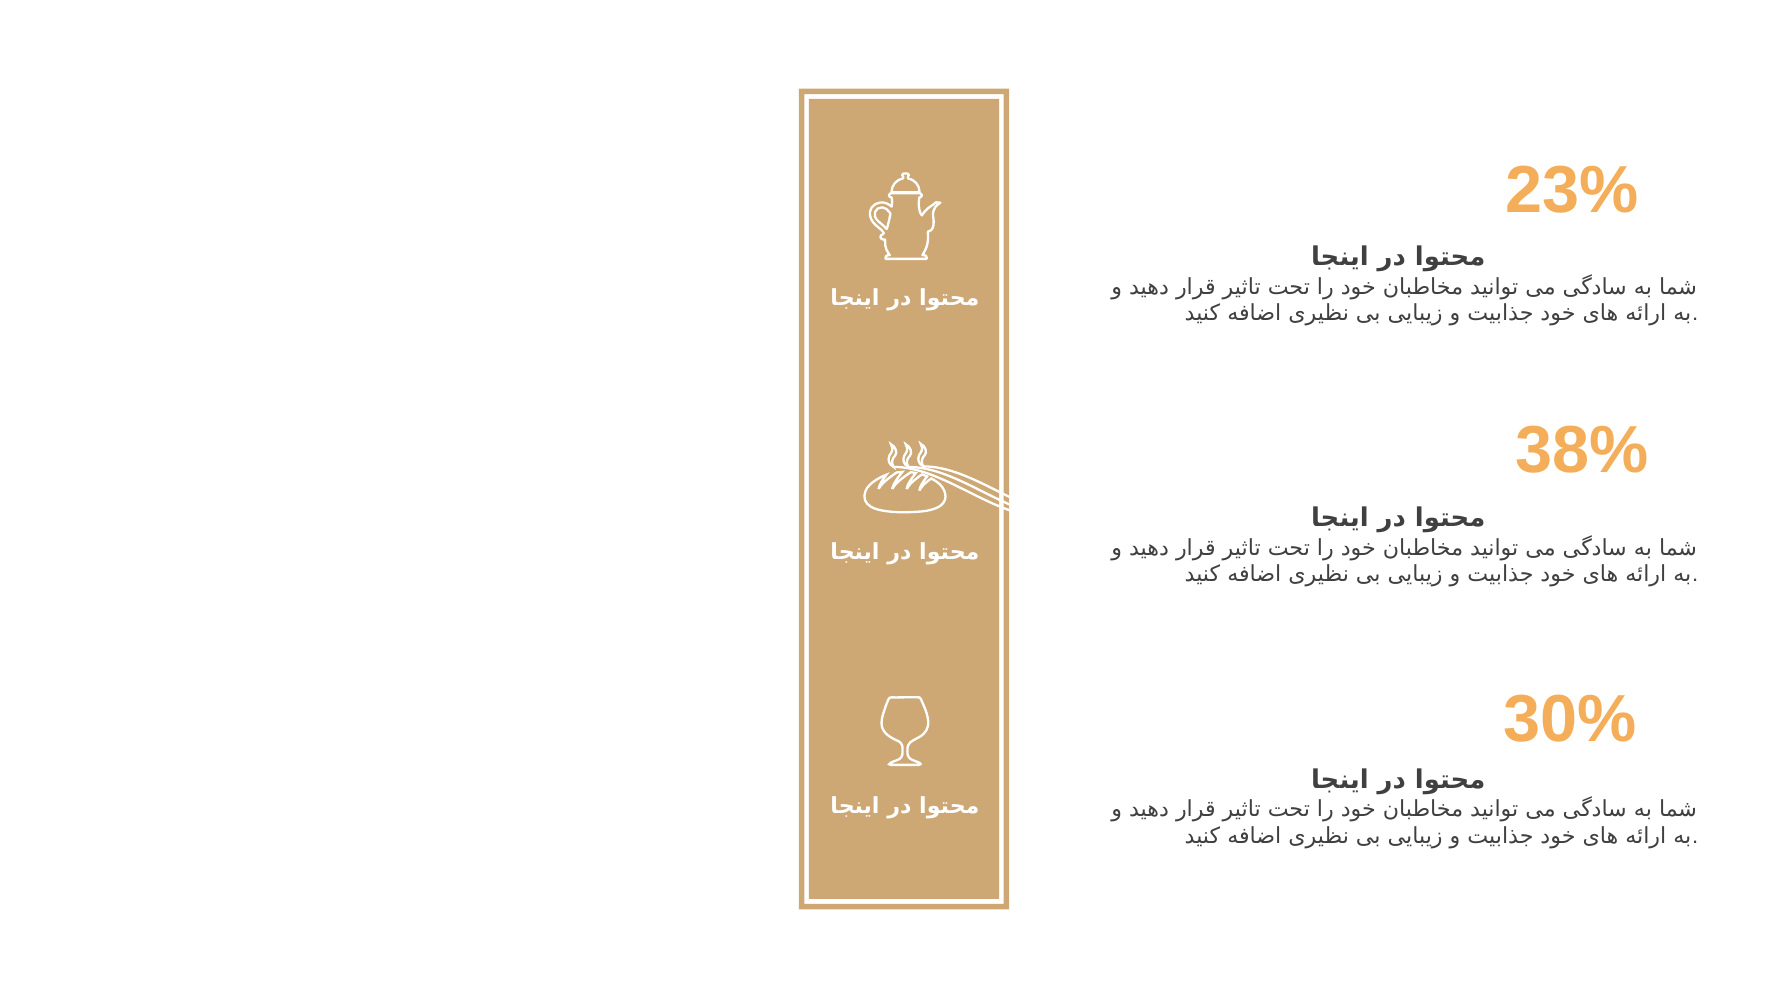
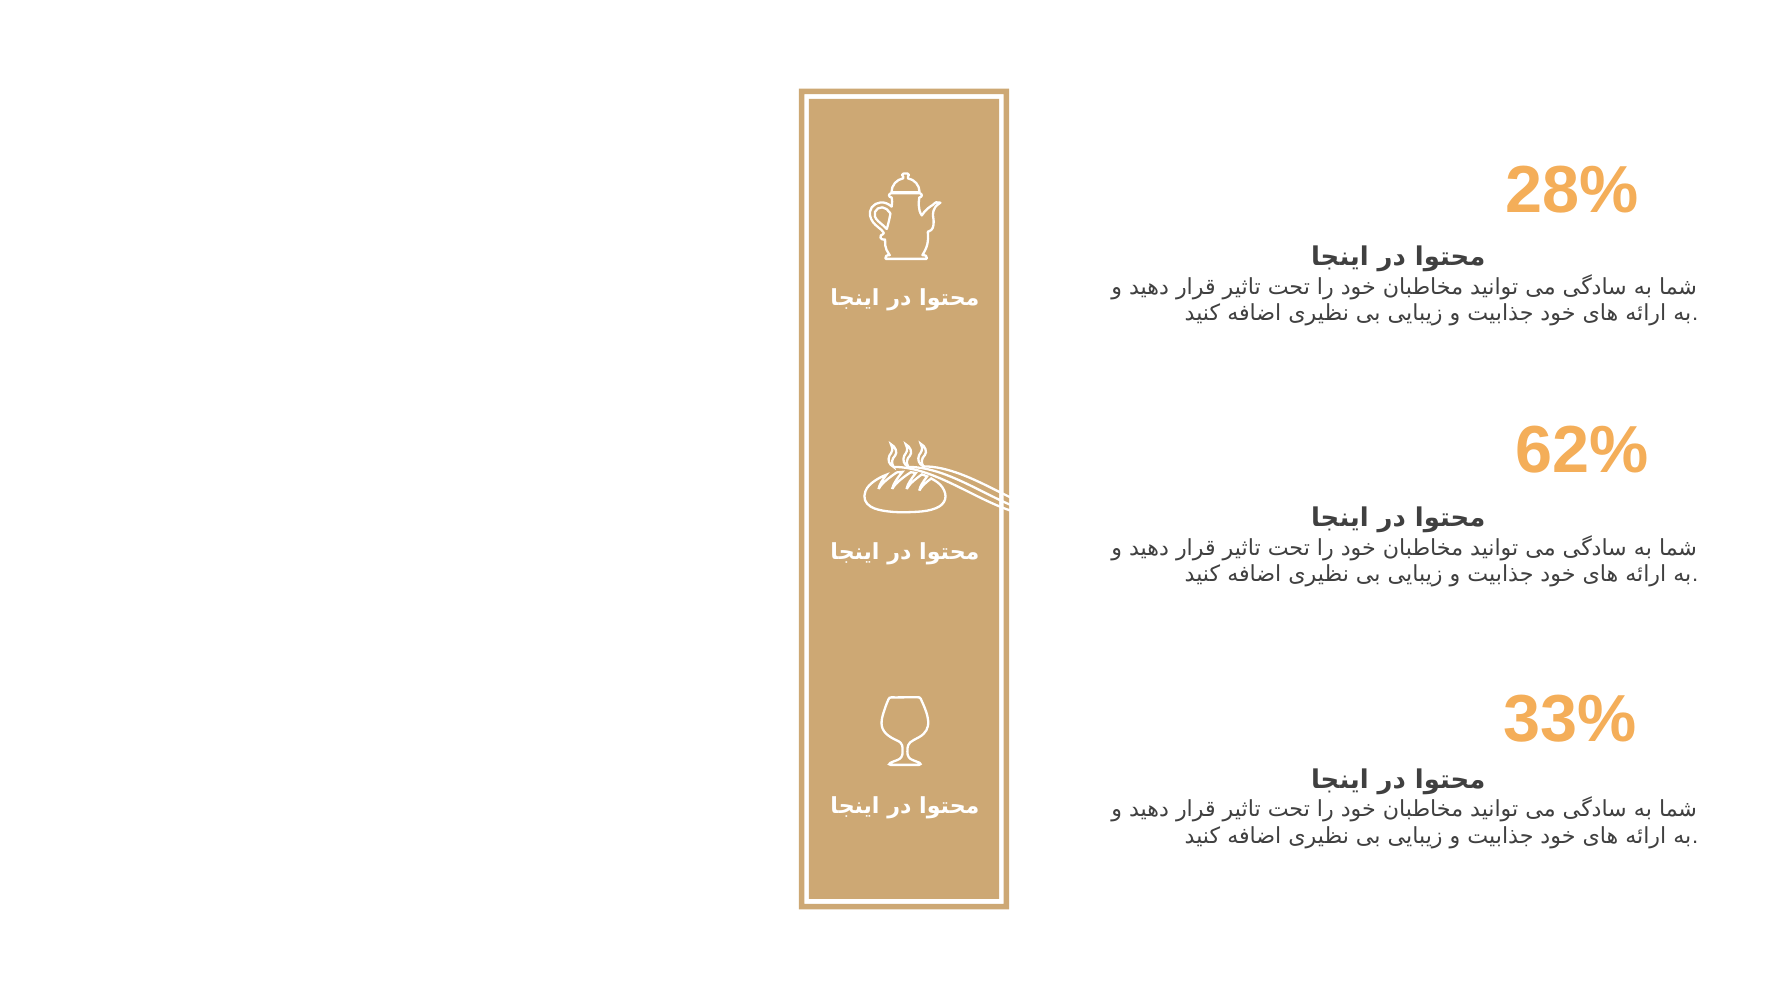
23%: 23% -> 28% (1572, 191)
38%: 38% -> 62% (1582, 450)
30%: 30% -> 33% (1570, 720)
